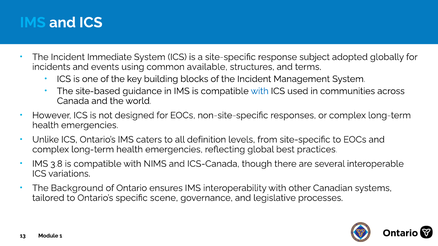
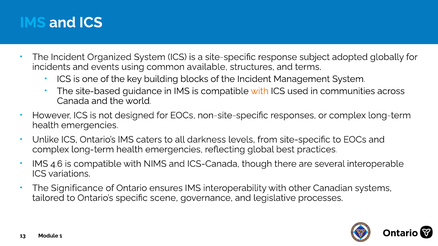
Immediate: Immediate -> Organized (109, 57)
with colour: blue -> orange (260, 91)
definition: definition -> darkness (206, 140)
3.8: 3.8 -> 4.6 (56, 164)
Background: Background -> Significance (77, 188)
